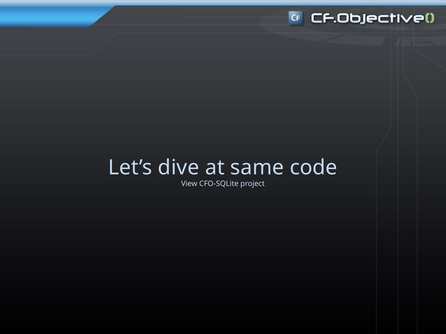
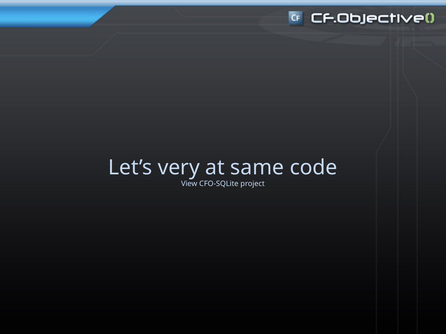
dive: dive -> very (179, 168)
